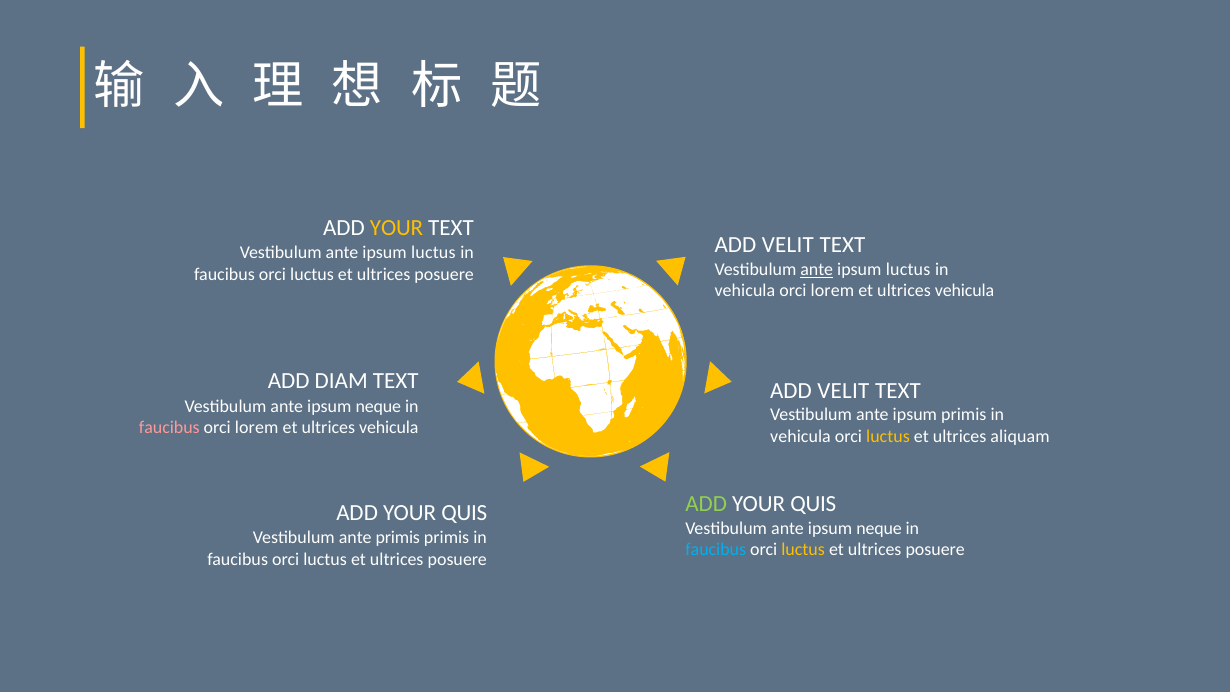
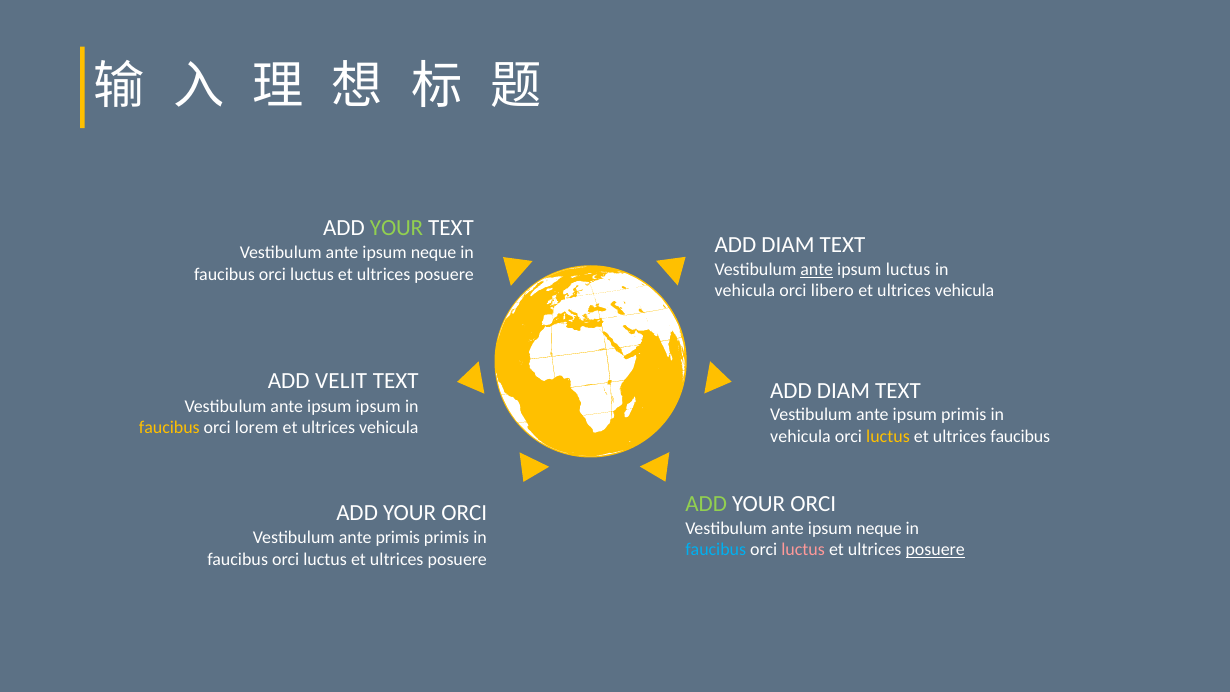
YOUR colour: yellow -> light green (397, 228)
VELIT: VELIT -> DIAM (788, 245)
luctus: luctus -> neque (434, 253)
lorem: lorem -> libero (832, 291)
DIAM: DIAM -> VELIT (341, 381)
VELIT: VELIT -> DIAM (844, 390)
neque: neque -> ipsum (378, 406)
faucibus colour: pink -> yellow (169, 428)
ultrices aliquam: aliquam -> faucibus (1020, 436)
QUIS: QUIS -> ORCI (813, 504)
QUIS: QUIS -> ORCI (464, 513)
luctus colour: yellow -> pink (803, 550)
posuere underline: none -> present (935, 550)
